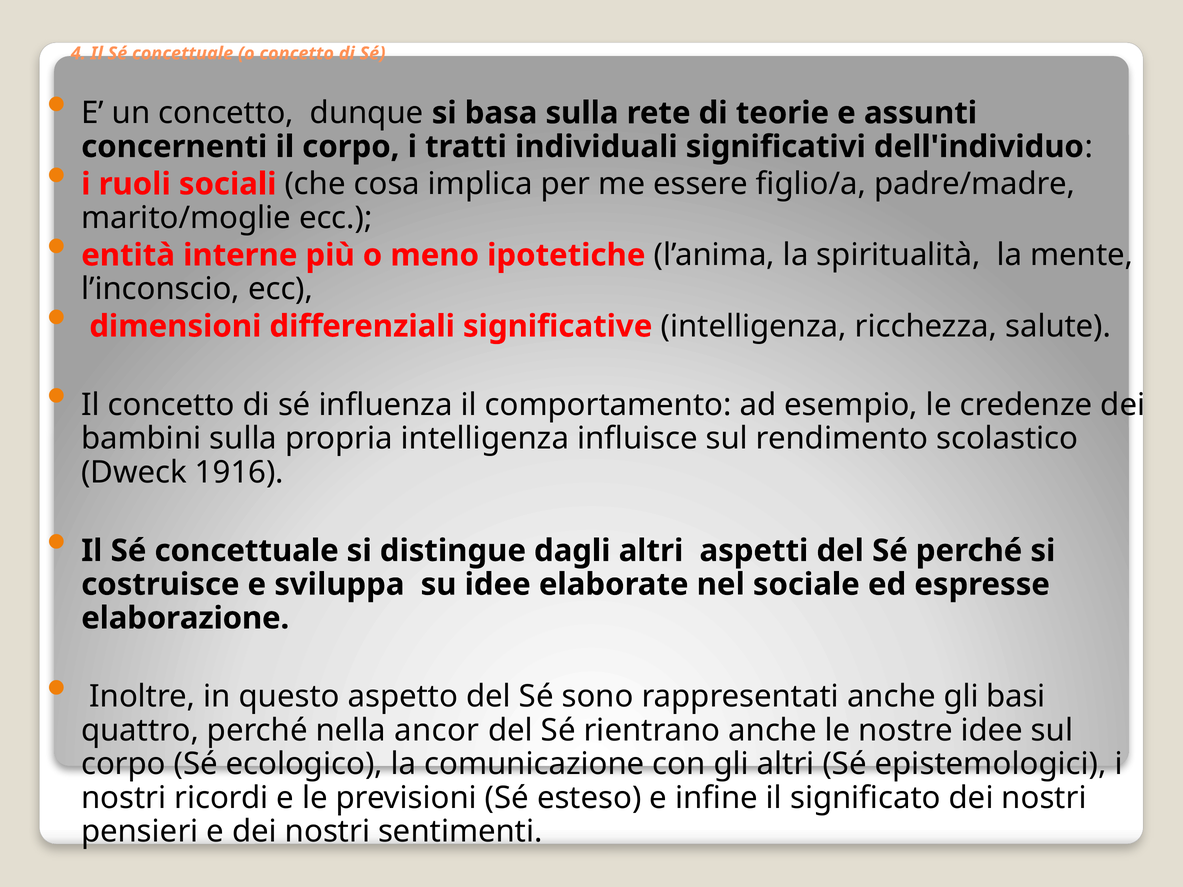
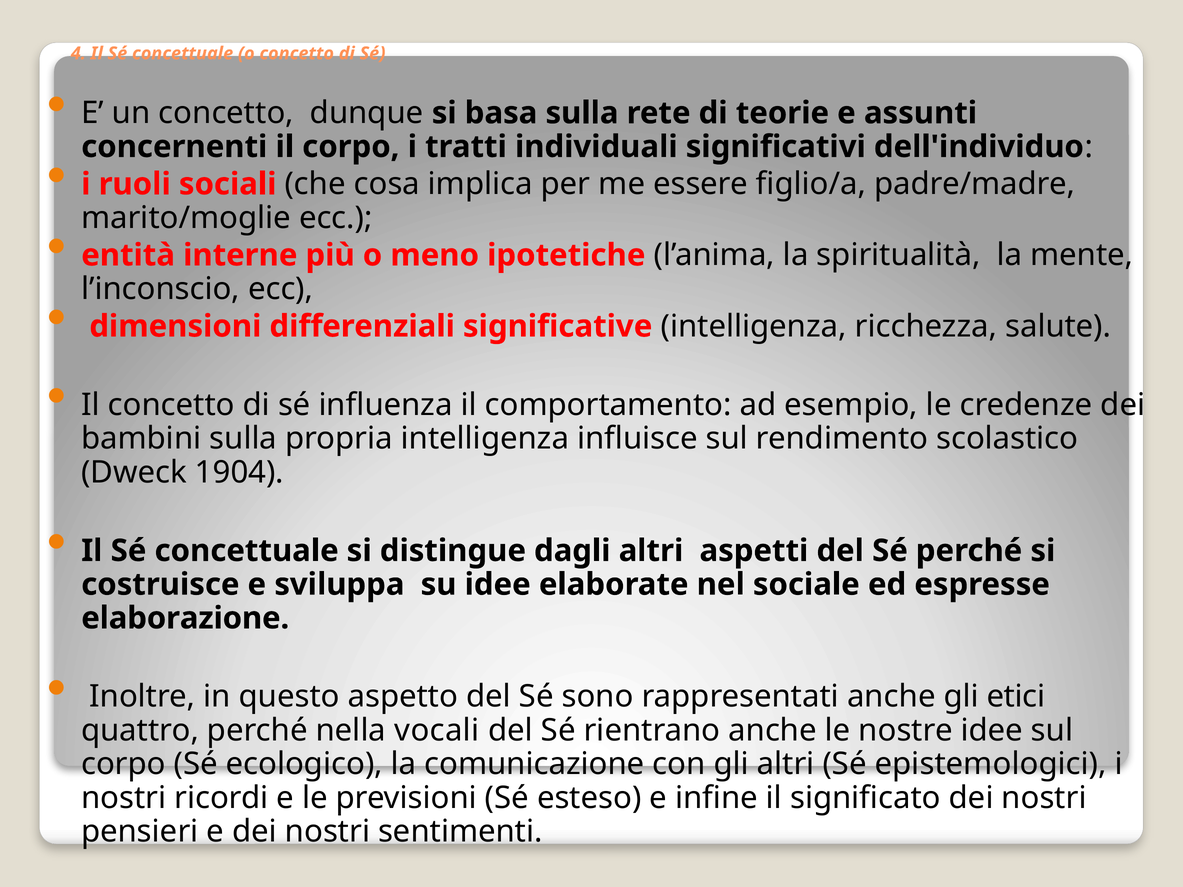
1916: 1916 -> 1904 (239, 472)
basi: basi -> etici (1016, 697)
ancor: ancor -> vocali (437, 731)
